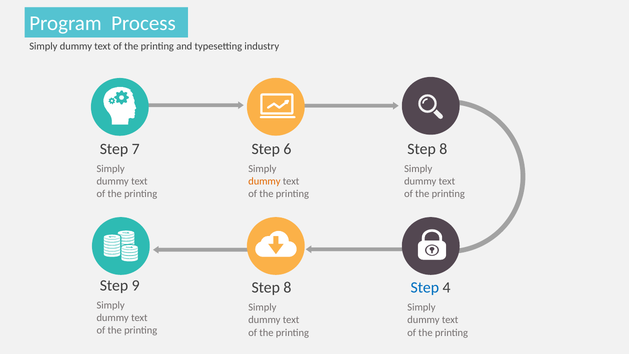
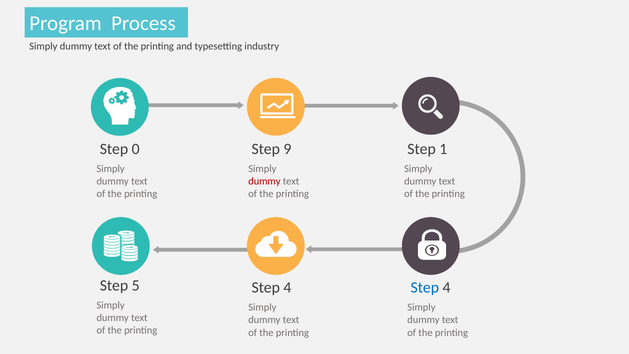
7: 7 -> 0 (136, 149)
6: 6 -> 9 (287, 149)
8: 8 -> 1 (443, 149)
dummy colour: orange -> red (264, 181)
9: 9 -> 5 (136, 285)
8: 8 -> 4 (287, 288)
